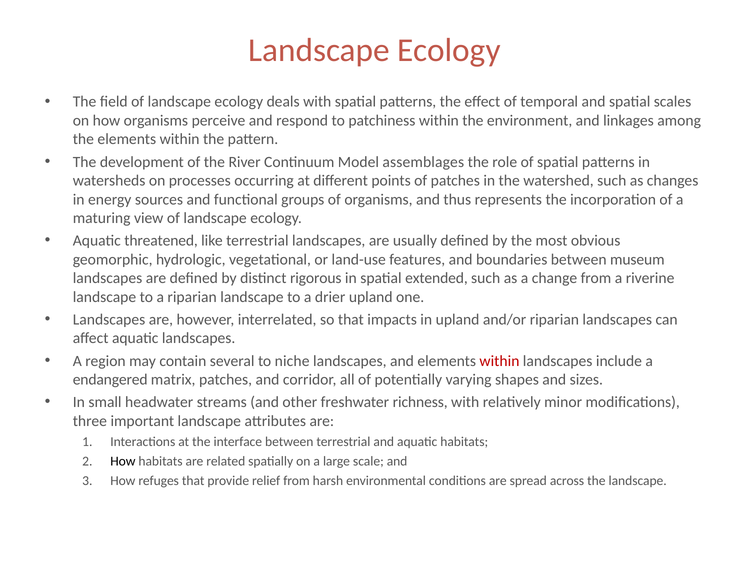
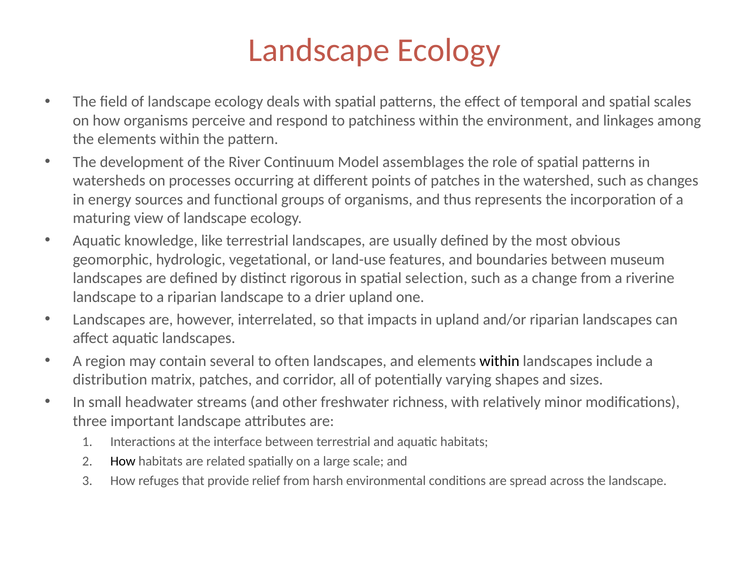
threatened: threatened -> knowledge (161, 241)
extended: extended -> selection (436, 278)
niche: niche -> often (292, 361)
within colour: red -> black (499, 361)
endangered: endangered -> distribution (110, 379)
